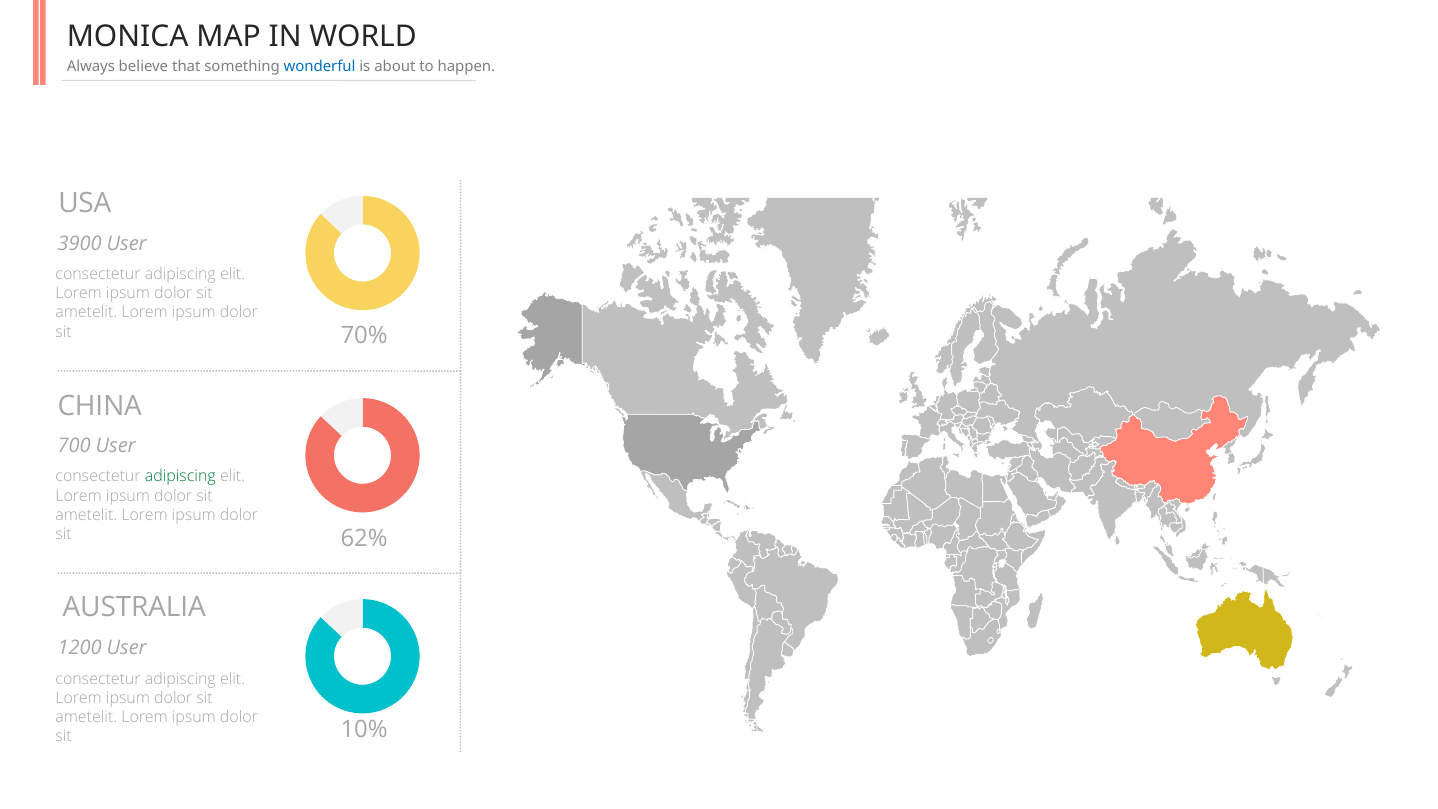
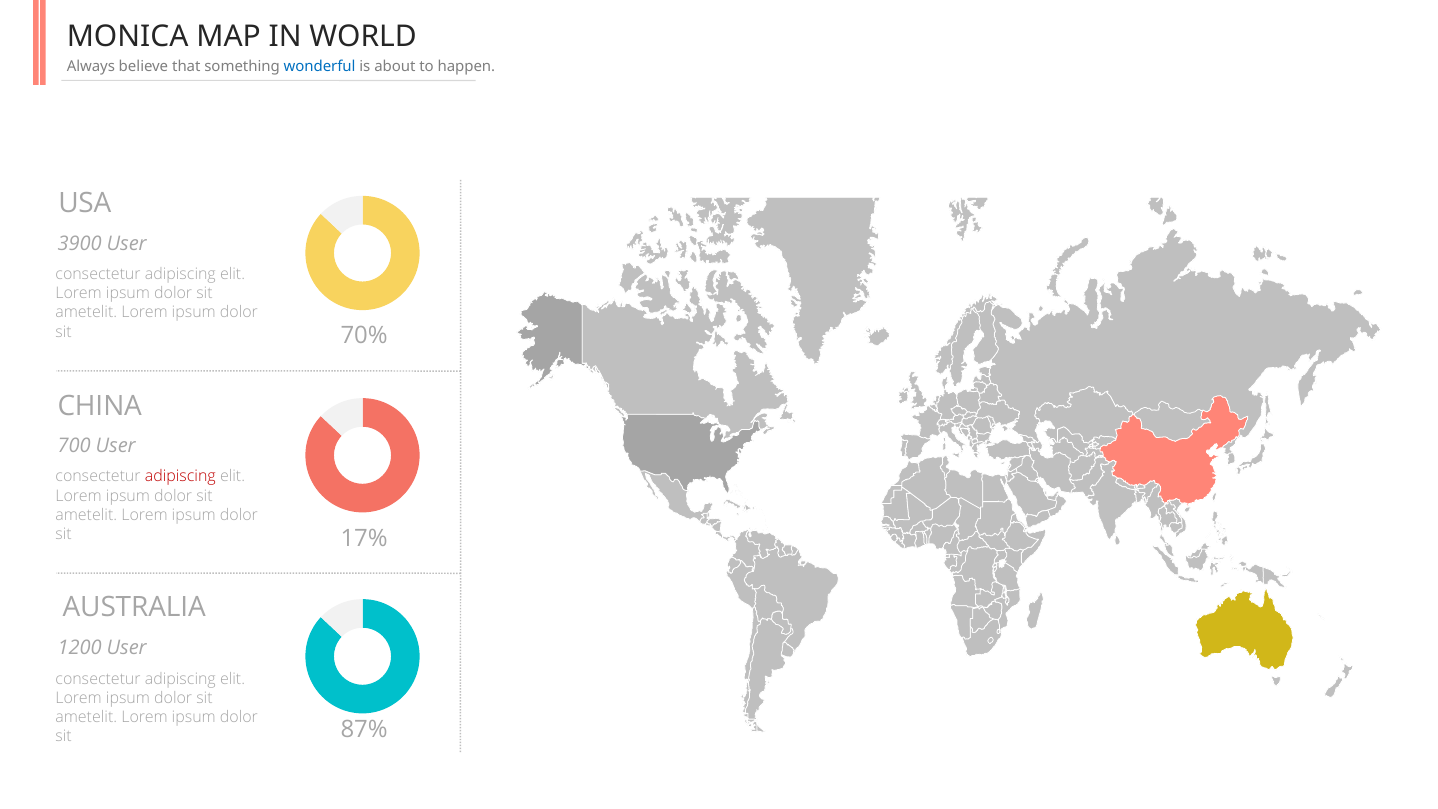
adipiscing colour: green -> red (180, 477)
62%: 62% -> 17% (364, 538)
10%: 10% -> 87% (364, 729)
